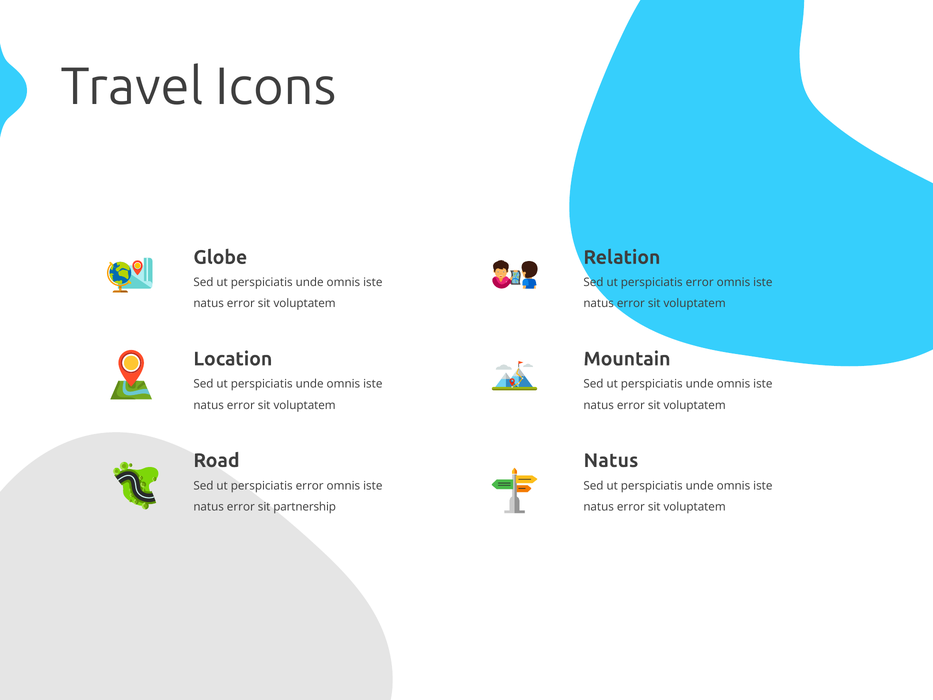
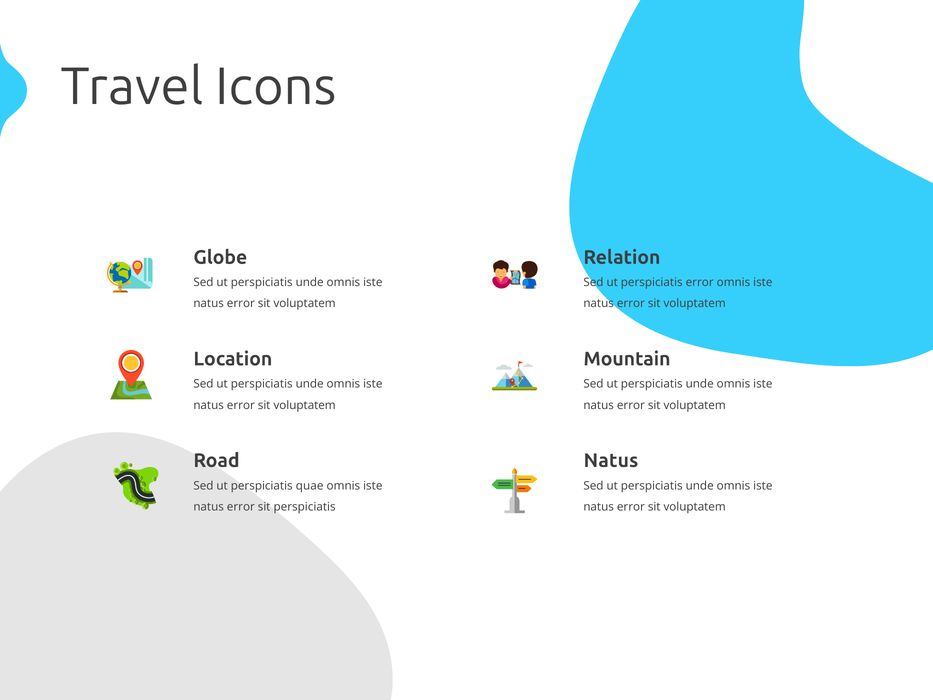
error: error -> quae (310, 486)
sit partnership: partnership -> perspiciatis (305, 507)
